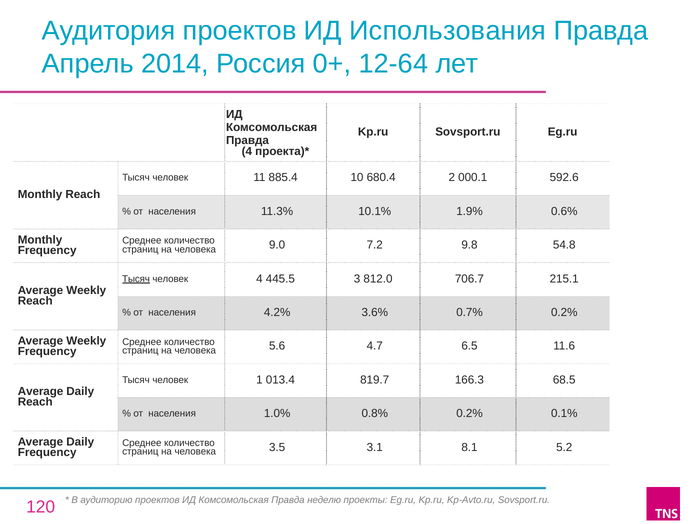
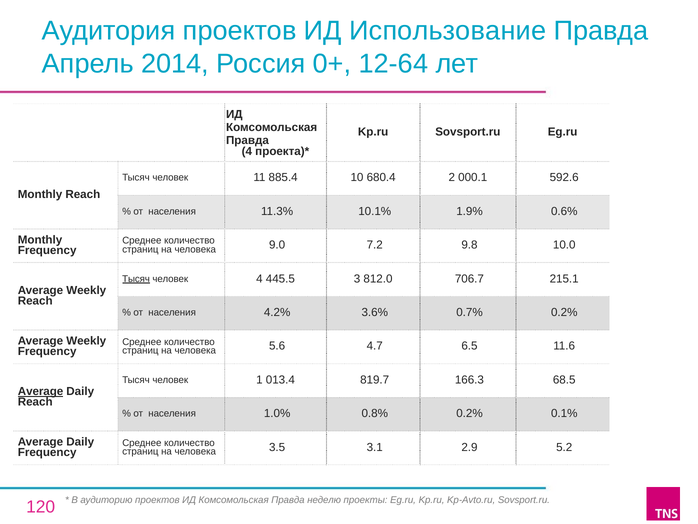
Использования: Использования -> Использование (448, 31)
54.8: 54.8 -> 10.0 (564, 245)
Average underline: none -> present (41, 391)
8.1: 8.1 -> 2.9 (469, 447)
